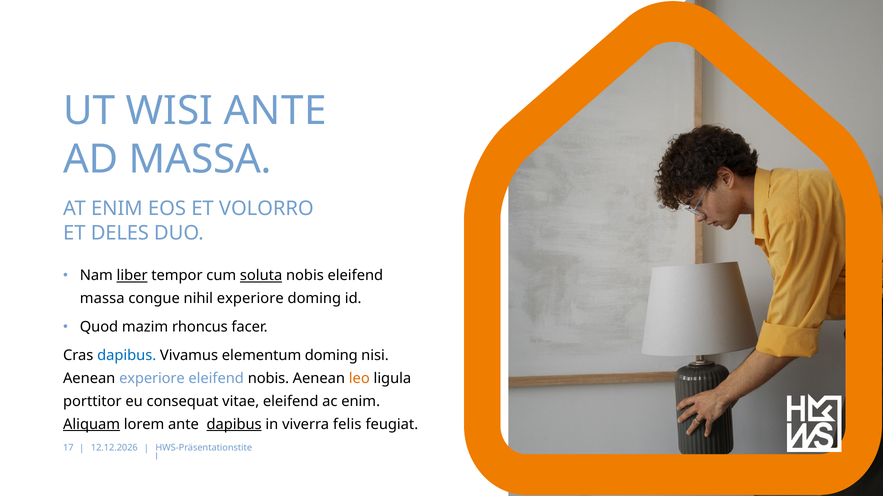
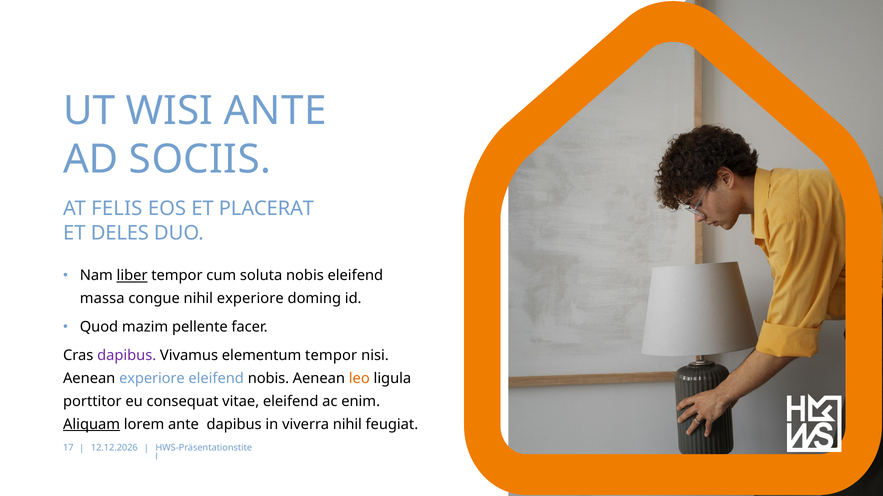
AD MASSA: MASSA -> SOCIIS (200, 160)
AT ENIM: ENIM -> FELIS (117, 209)
VOLORRO: VOLORRO -> PLACERAT (266, 209)
soluta underline: present -> none (261, 276)
rhoncus: rhoncus -> pellente (200, 327)
dapibus colour: blue -> purple (127, 356)
elementum doming: doming -> tempor (331, 356)
dapibus underline: present -> none (234, 425)
viverra felis: felis -> nihil (347, 425)
